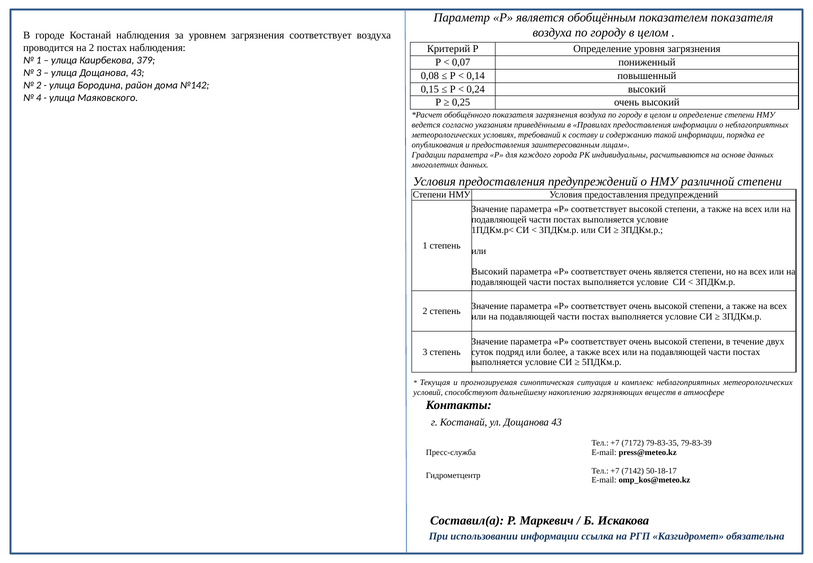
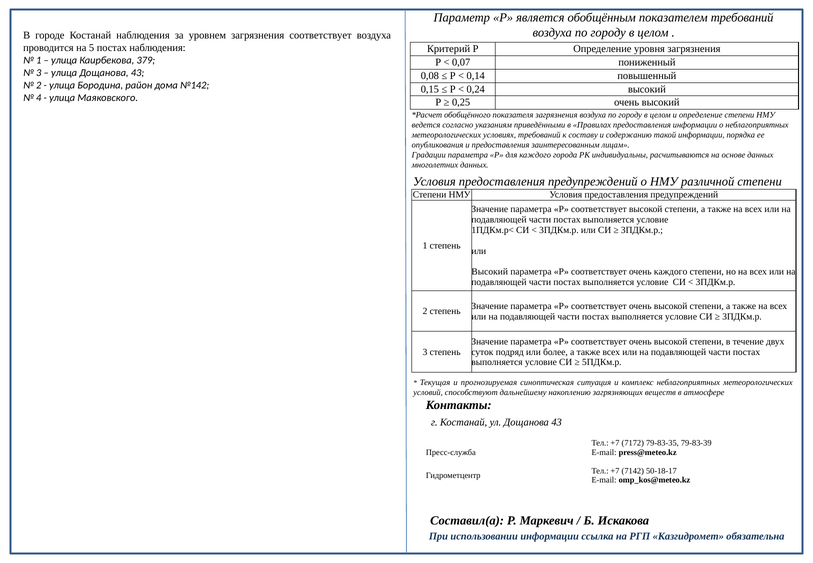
показателем показателя: показателя -> требований (742, 18)
на 2: 2 -> 5 (92, 48)
очень является: является -> каждого (671, 272)
